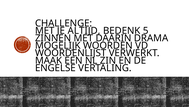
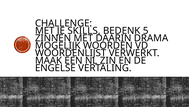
ALTIJD: ALTIJD -> SKILLS (84, 30)
